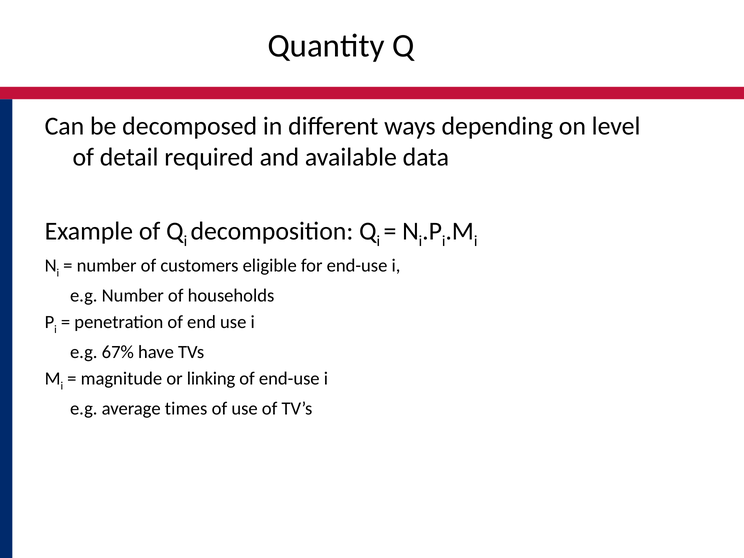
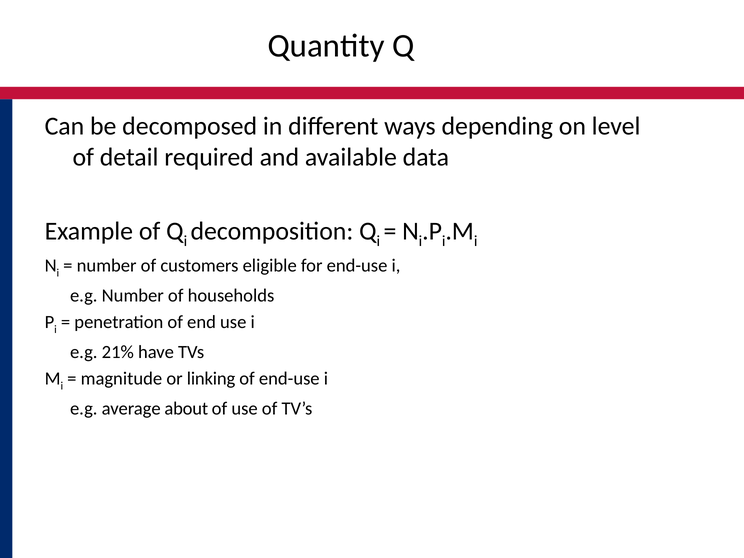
67%: 67% -> 21% (118, 352)
times: times -> about (186, 408)
